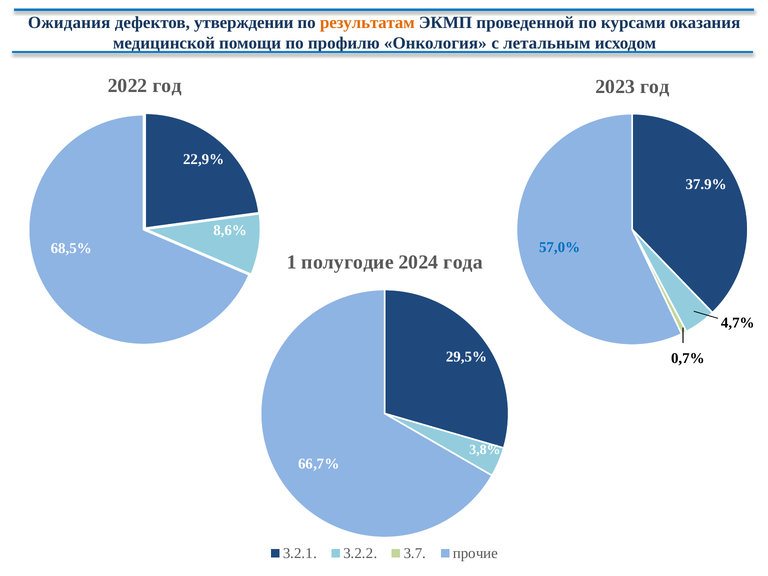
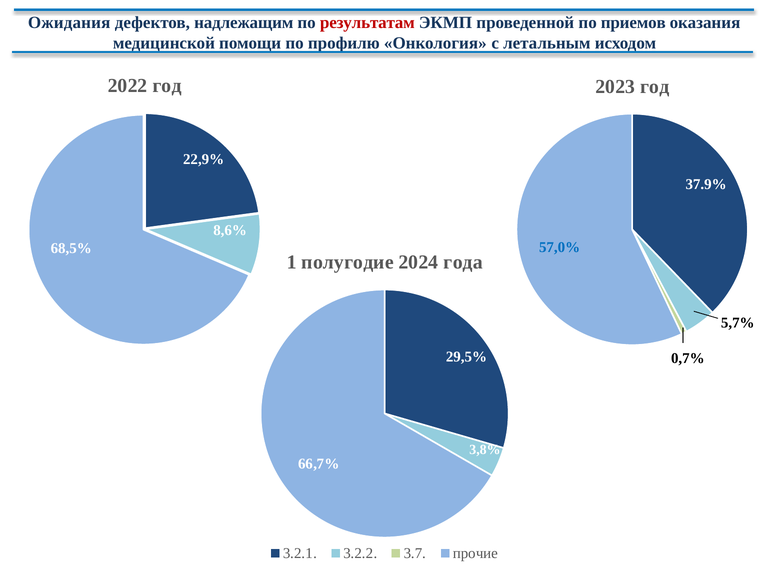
утверждении: утверждении -> надлежащим (244, 23)
результатам colour: orange -> red (367, 23)
курсами: курсами -> приемов (633, 23)
4,7%: 4,7% -> 5,7% (738, 323)
